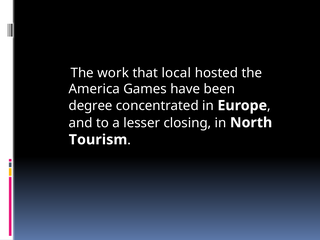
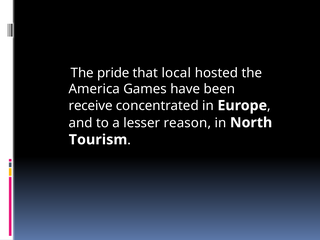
work: work -> pride (113, 73)
degree: degree -> receive (91, 106)
closing: closing -> reason (187, 123)
